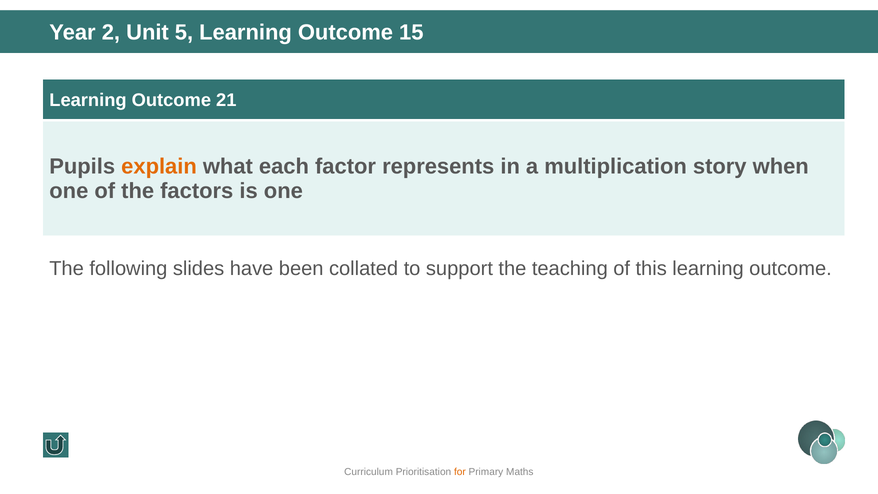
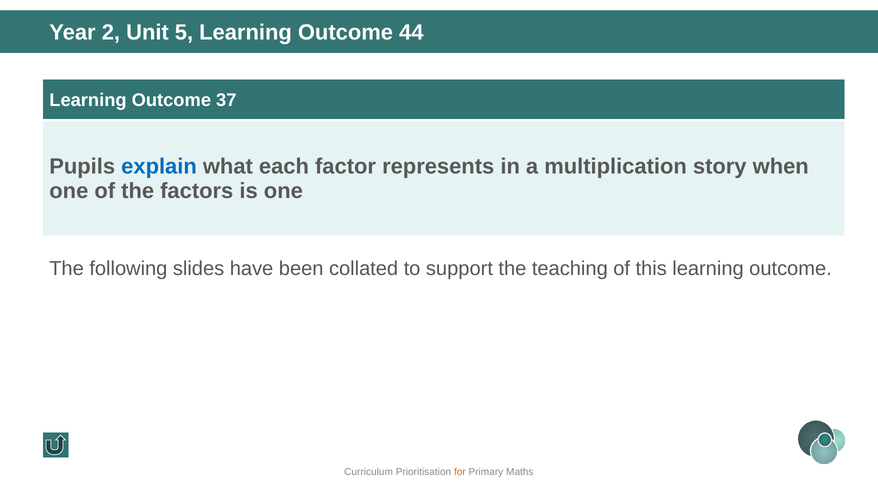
15: 15 -> 44 (411, 33)
21: 21 -> 37 (226, 100)
explain colour: orange -> blue (159, 166)
